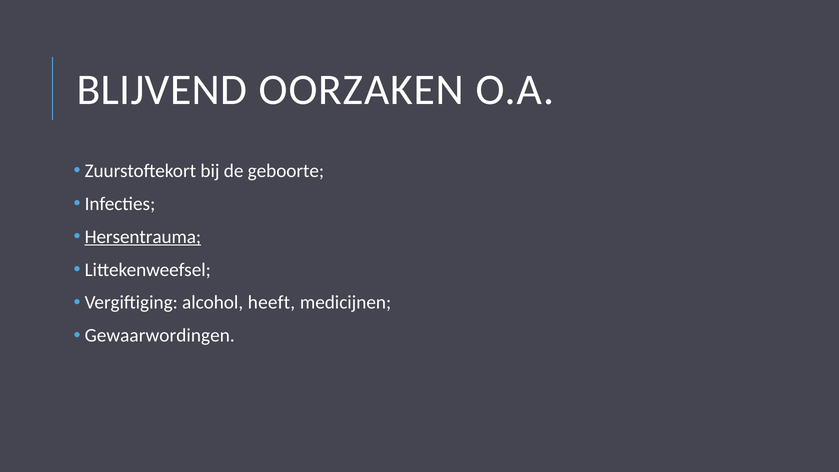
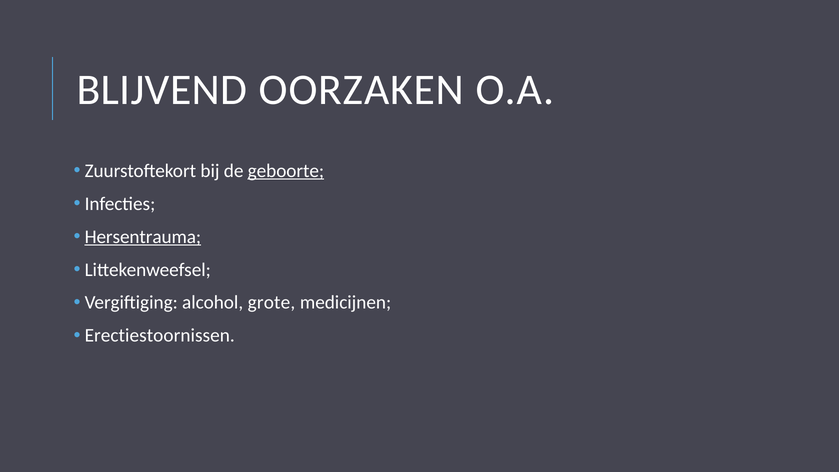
geboorte underline: none -> present (286, 171)
heeft: heeft -> grote (271, 303)
Gewaarwordingen: Gewaarwordingen -> Erectiestoornissen (160, 336)
